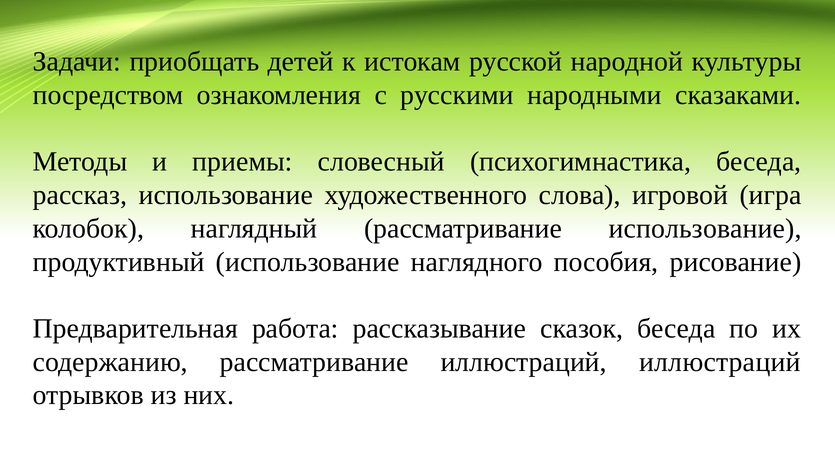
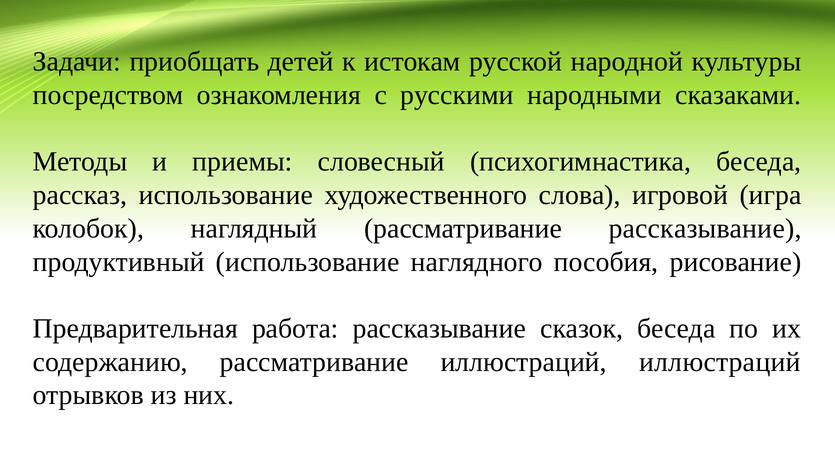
рассматривание использование: использование -> рассказывание (705, 229)
